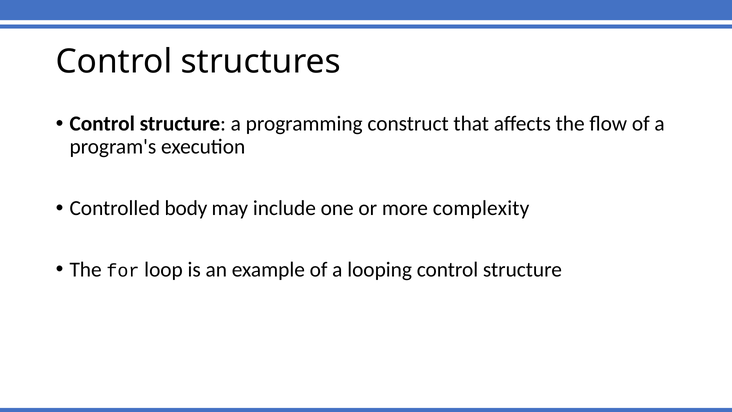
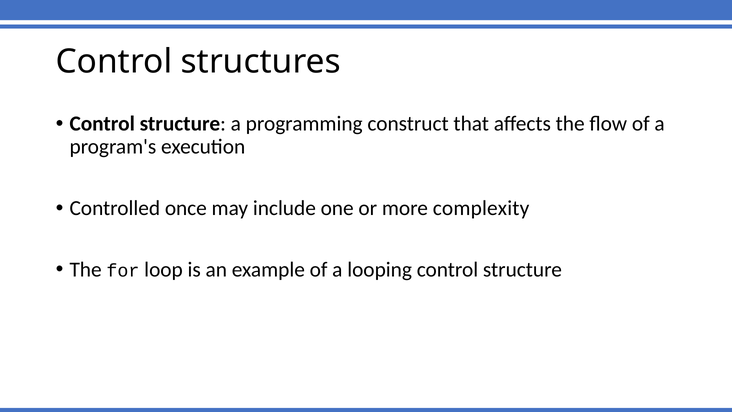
body: body -> once (186, 208)
